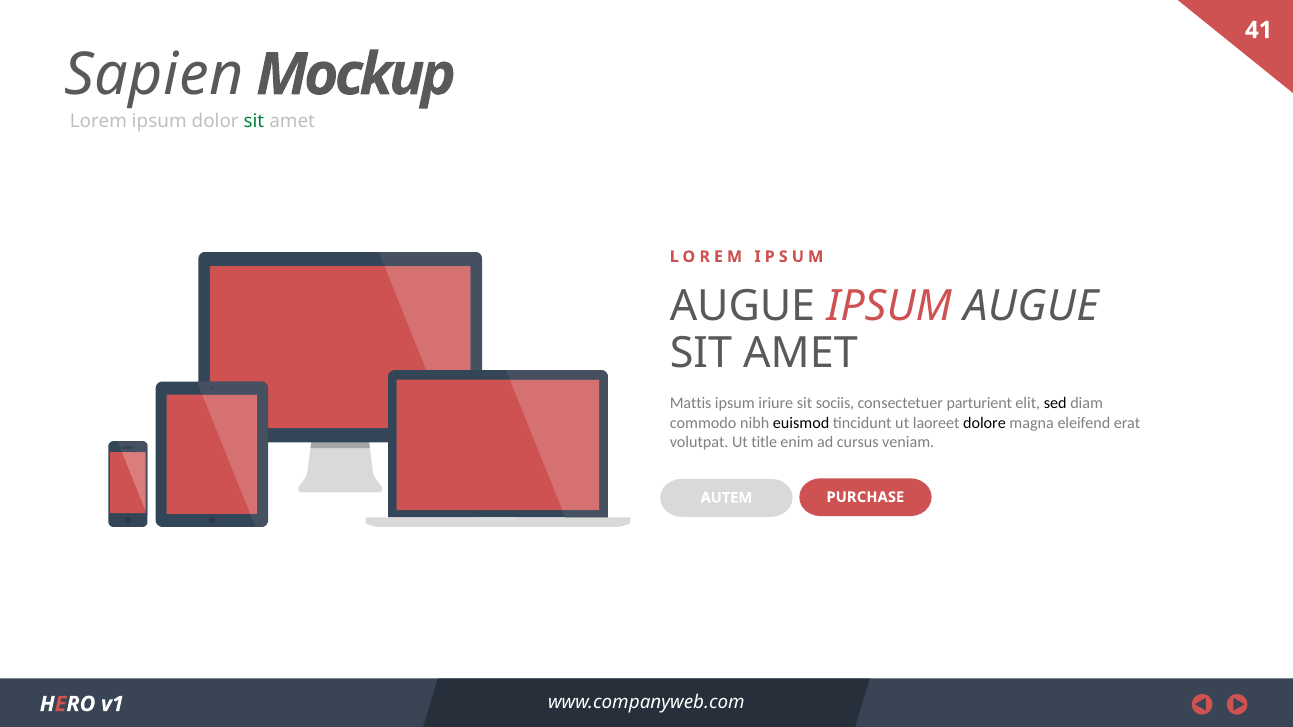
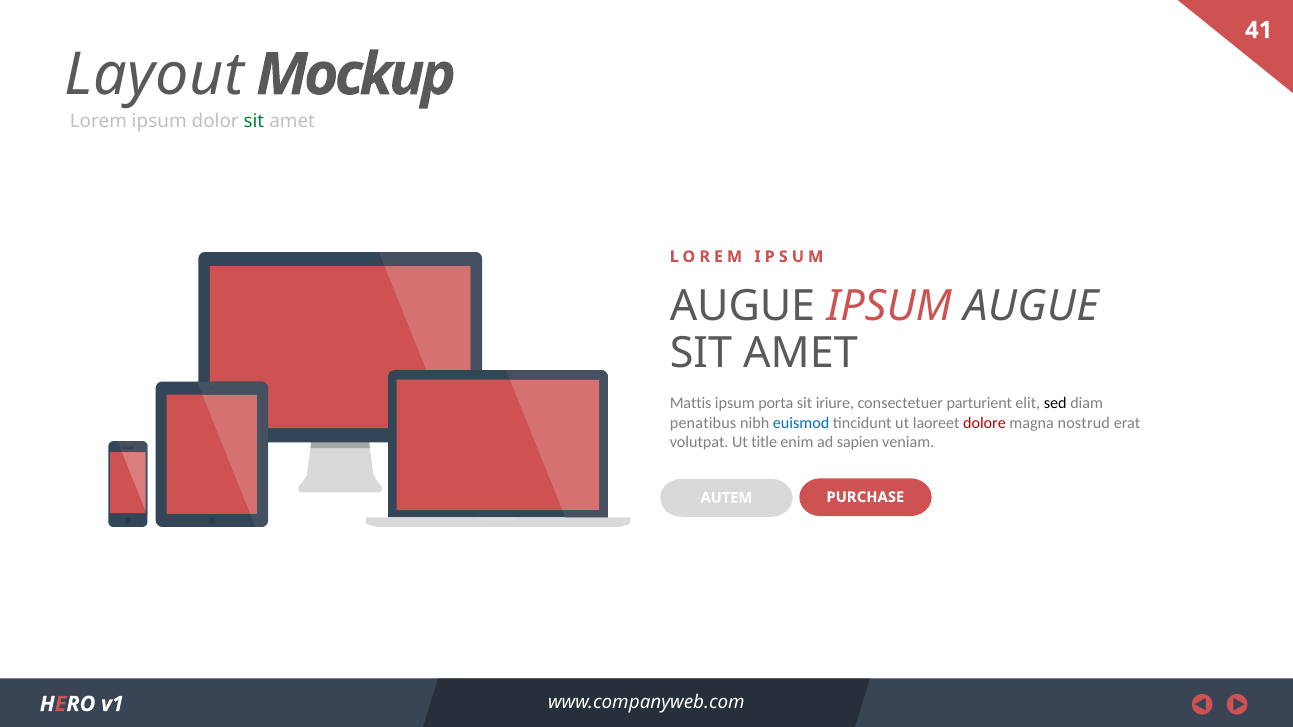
Sapien: Sapien -> Layout (154, 75)
iriure: iriure -> porta (776, 404)
sociis: sociis -> iriure (835, 404)
commodo: commodo -> penatibus (703, 423)
euismod colour: black -> blue (801, 423)
dolore colour: black -> red (984, 423)
eleifend: eleifend -> nostrud (1084, 423)
cursus: cursus -> sapien (858, 443)
